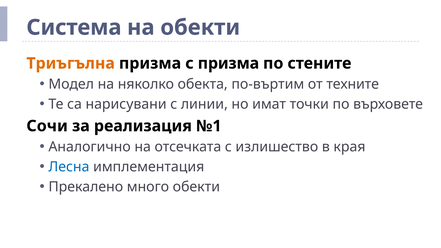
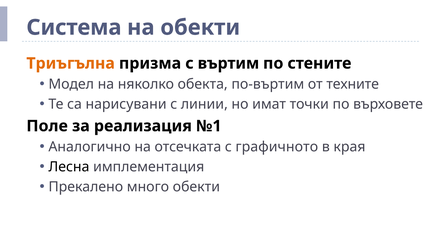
с призма: призма -> въртим (228, 63)
Сочи: Сочи -> Поле (47, 126)
излишество: излишество -> графичното (277, 147)
Лесна colour: blue -> black (69, 167)
